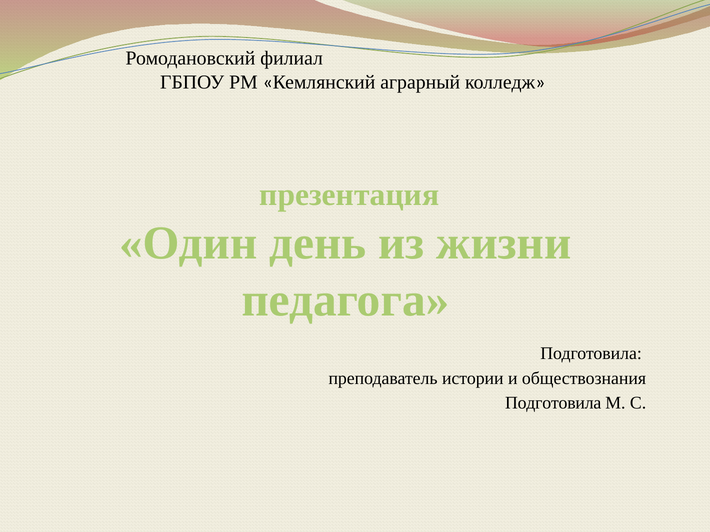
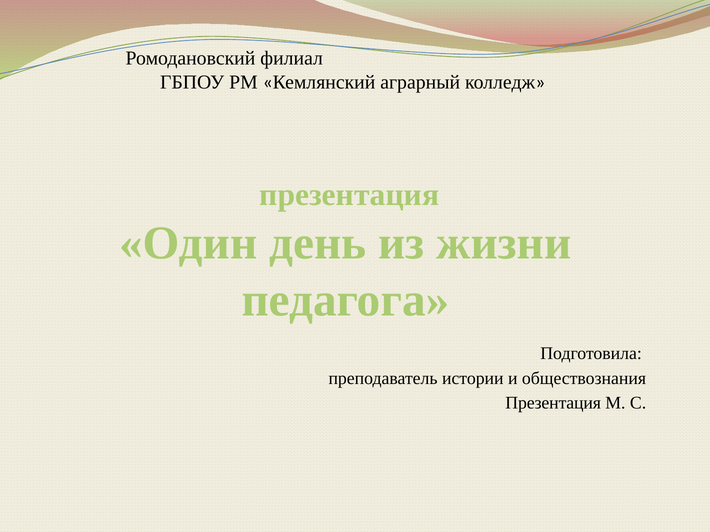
Подготовила: Подготовила -> Презентация (553, 404)
